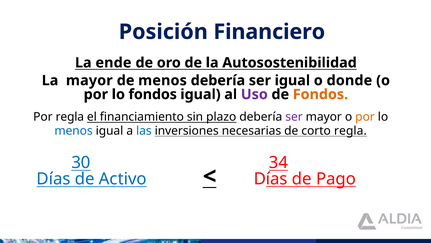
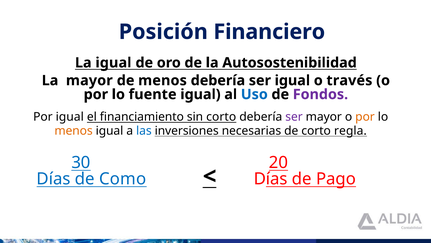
La ende: ende -> igual (113, 63)
donde: donde -> través (349, 80)
lo fondos: fondos -> fuente (153, 94)
Uso colour: purple -> blue (254, 94)
Fondos colour: orange -> purple (320, 94)
Por regla: regla -> igual (70, 117)
sin plazo: plazo -> corto (221, 117)
menos colour: blue -> orange (74, 130)
34: 34 -> 20 (278, 162)
Activo: Activo -> Como (123, 179)
